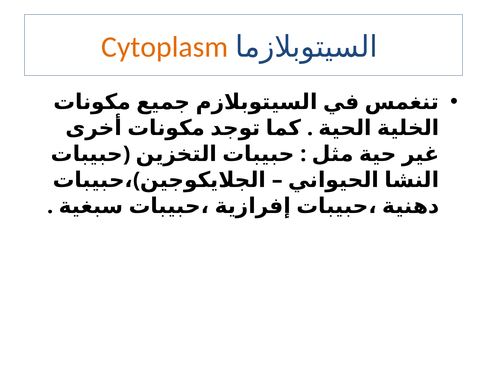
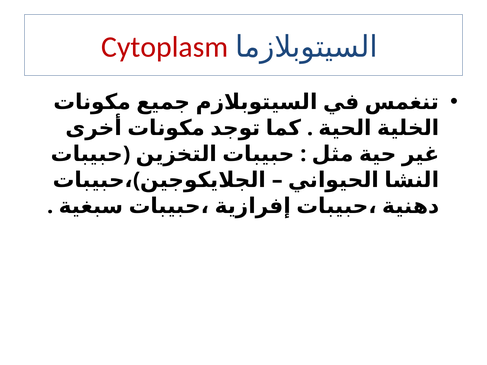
Cytoplasm colour: orange -> red (165, 47)
